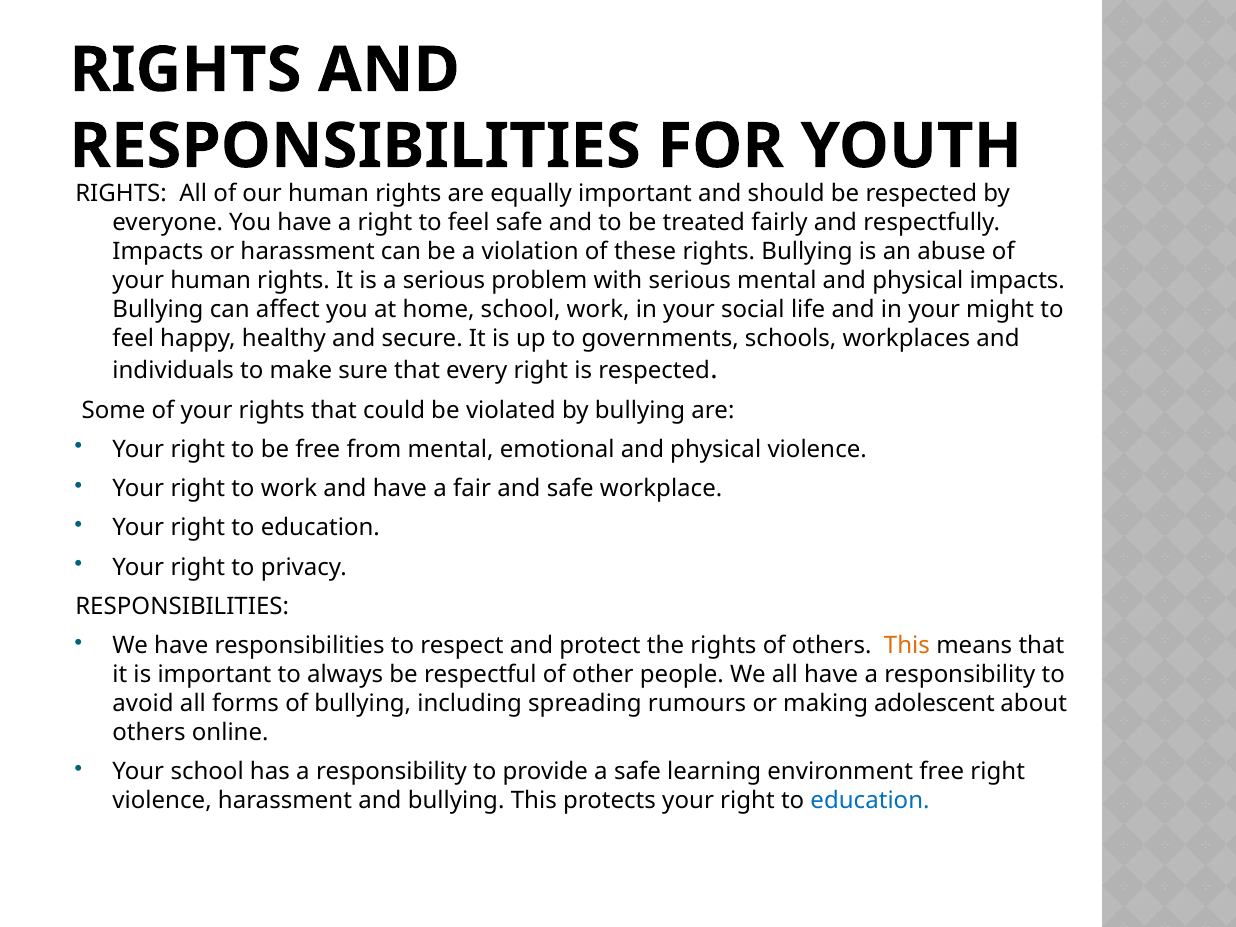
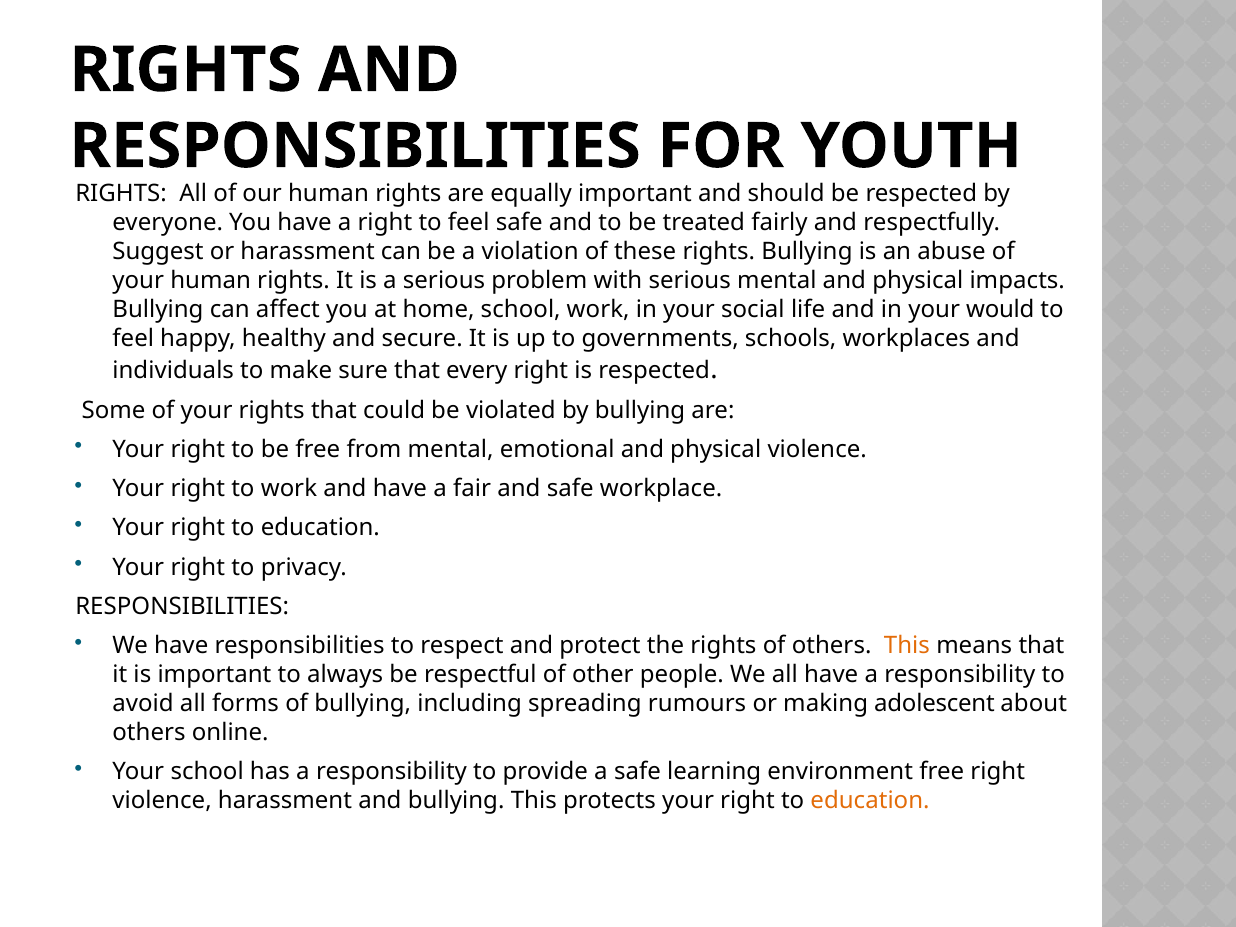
Impacts: Impacts -> Suggest (158, 252)
might: might -> would (1000, 309)
education colour: blue -> orange (870, 801)
